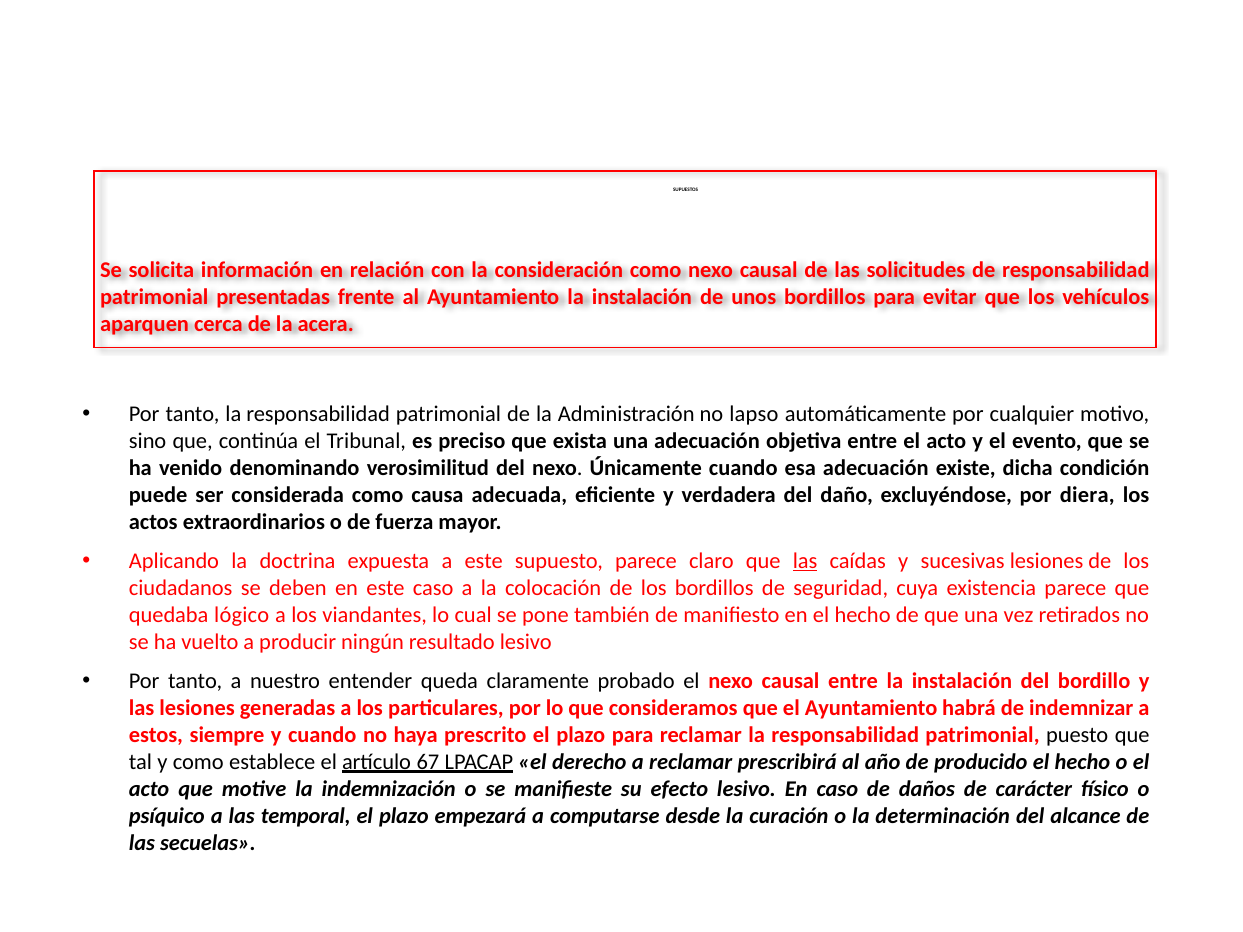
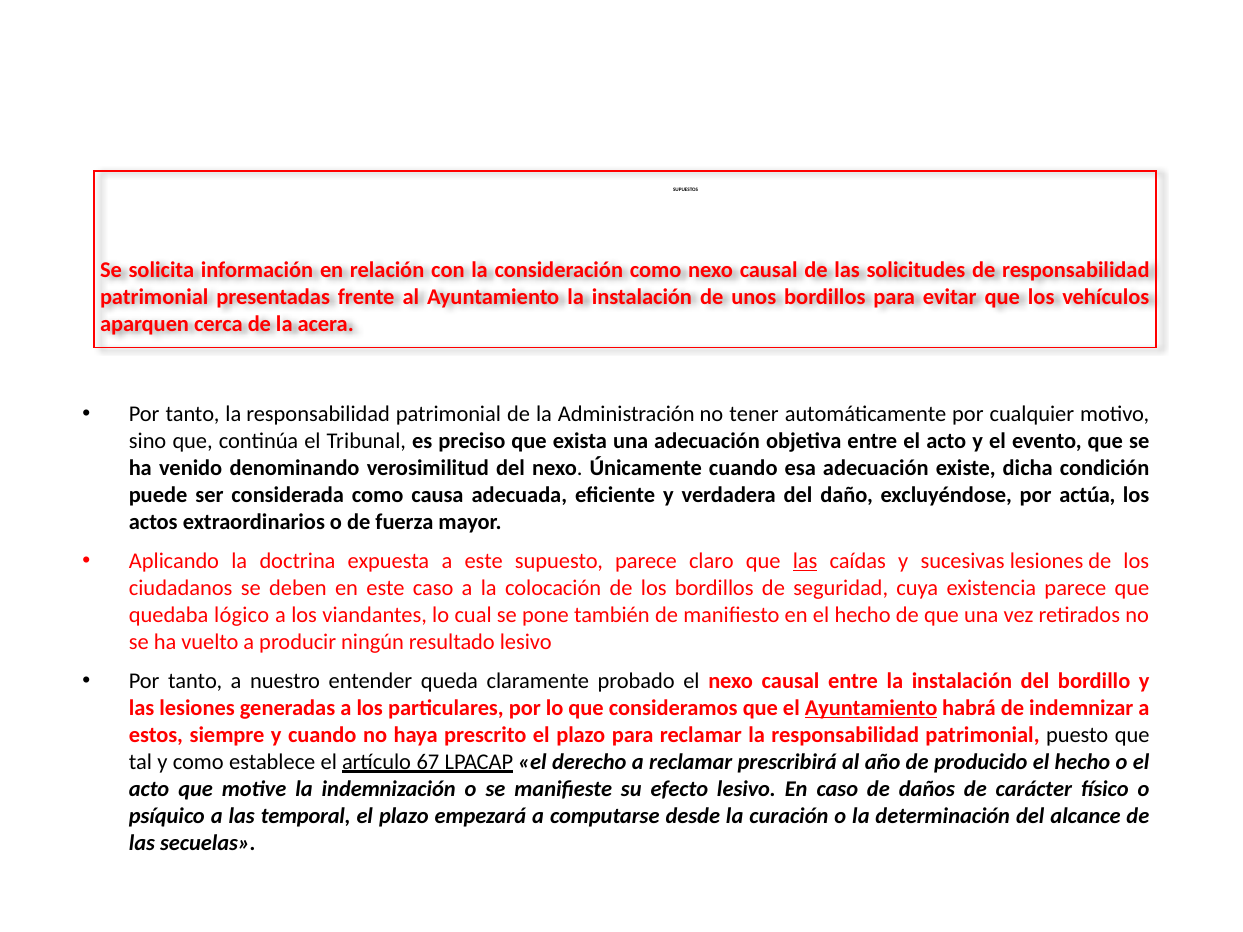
lapso: lapso -> tener (754, 414)
diera: diera -> actúa (1087, 495)
Ayuntamiento underline: none -> present (871, 708)
